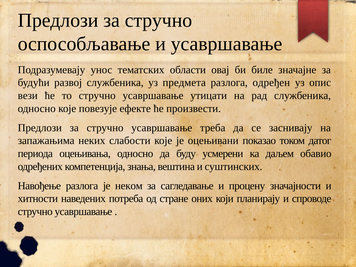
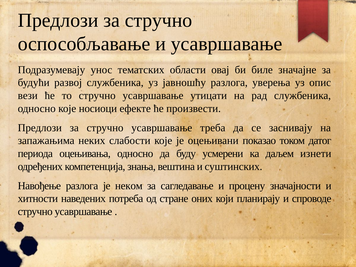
предмета: предмета -> јавношћу (184, 83)
одређен: одређен -> уверења (271, 83)
повезује: повезује -> носиоци (98, 108)
обавио: обавио -> изнети (316, 154)
